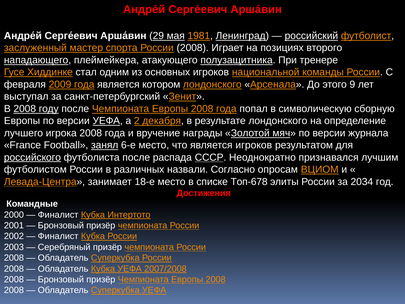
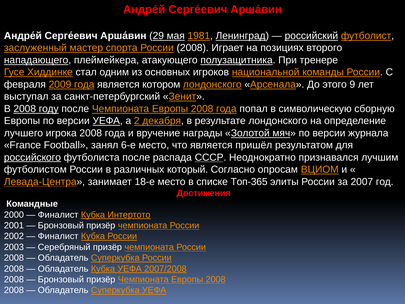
занял underline: present -> none (105, 145)
является игроков: игроков -> пришёл (254, 145)
назвали: назвали -> который (188, 169)
Топ-678: Топ-678 -> Топ-365 (249, 182)
2034: 2034 -> 2007 (362, 182)
